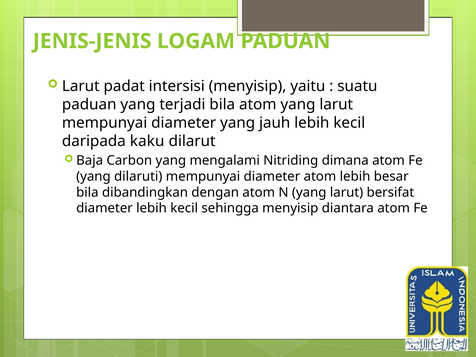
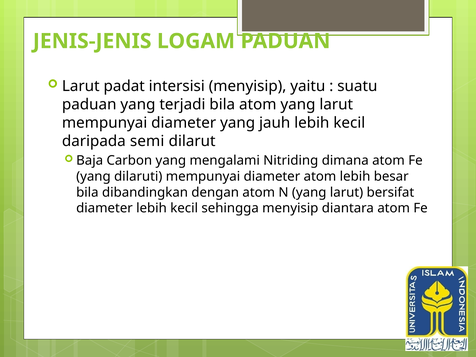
kaku: kaku -> semi (147, 141)
